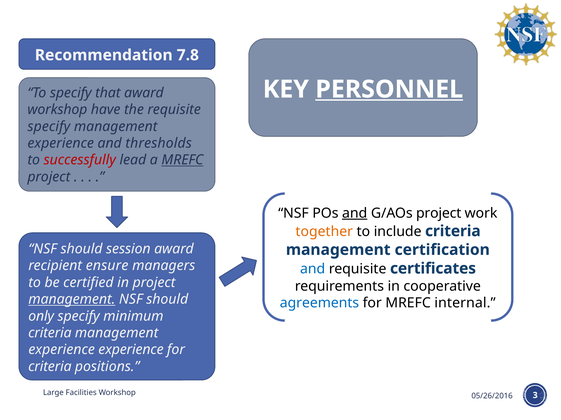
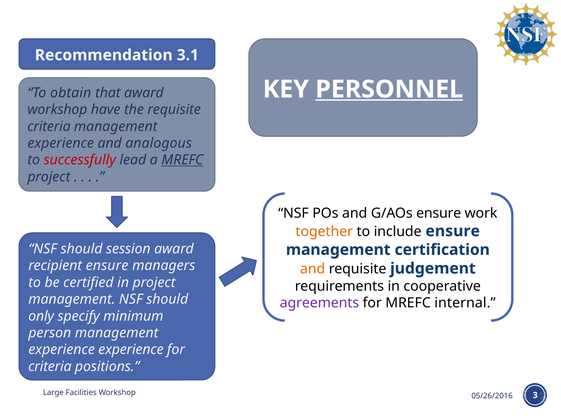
7.8: 7.8 -> 3.1 (188, 55)
To specify: specify -> obtain (71, 93)
specify: specify -> criteria (49, 127)
thresholds: thresholds -> analogous (159, 143)
and underline: present -> none (355, 214)
G/AOs project: project -> ensure (439, 214)
include criteria: criteria -> ensure (453, 231)
and colour: blue -> orange (313, 269)
certificates: certificates -> judgement (433, 269)
management underline: present -> none (72, 300)
agreements colour: blue -> purple (319, 303)
criteria: criteria -> person (50, 333)
